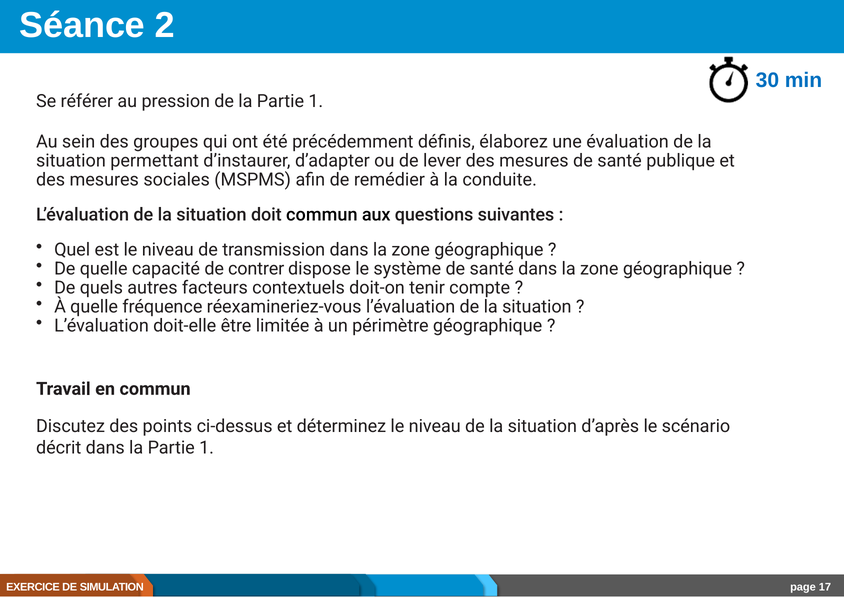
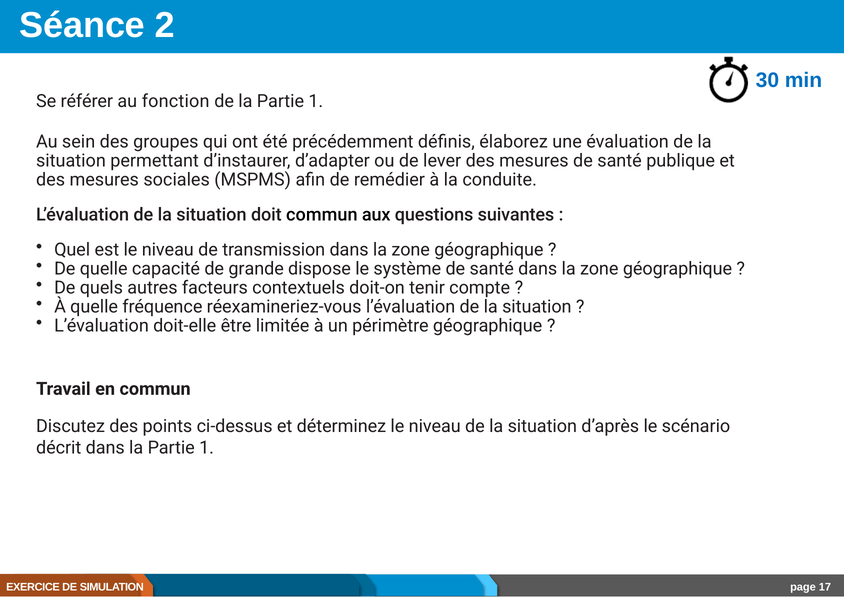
pression: pression -> fonction (176, 101)
contrer: contrer -> grande (256, 269)
